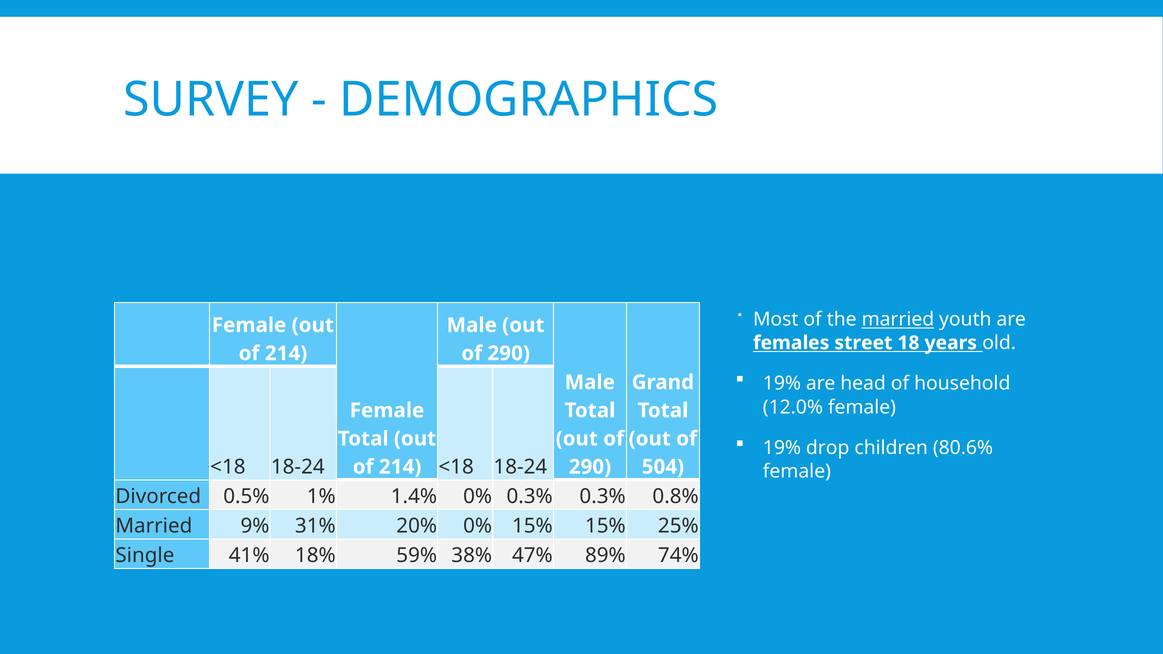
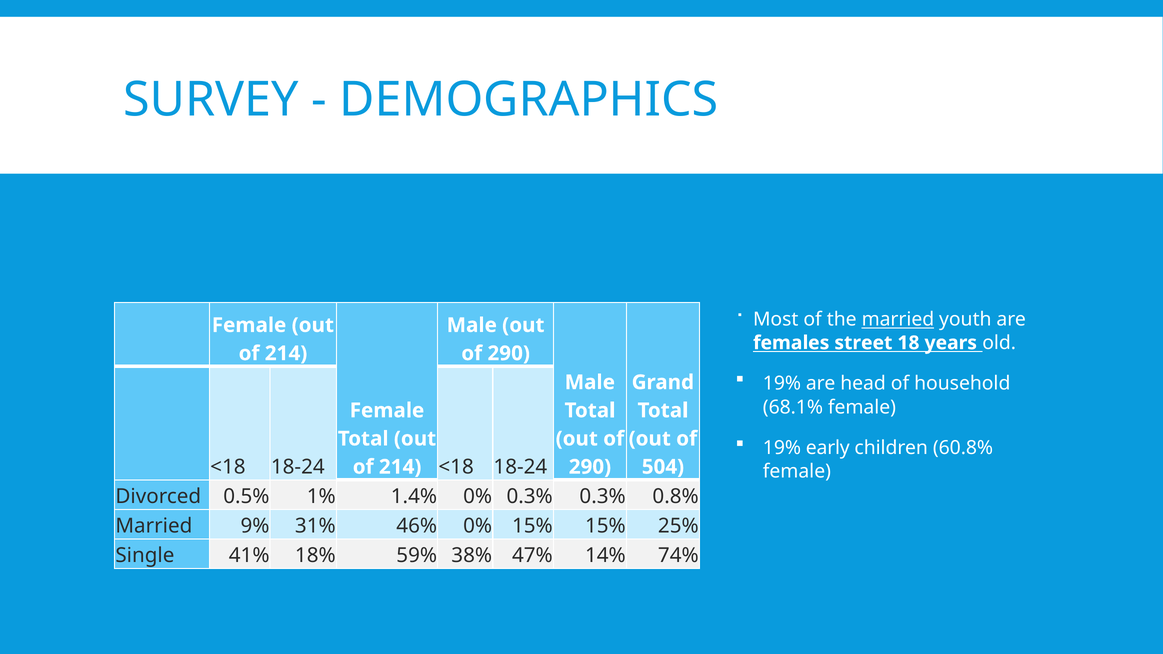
12.0%: 12.0% -> 68.1% (793, 407)
drop: drop -> early (828, 448)
80.6%: 80.6% -> 60.8% (963, 448)
20%: 20% -> 46% (417, 526)
89%: 89% -> 14% (605, 556)
